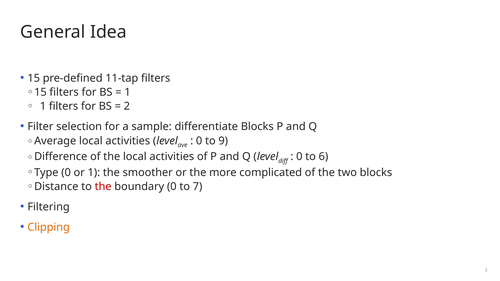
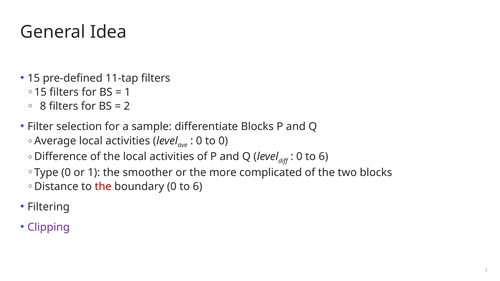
1: 1 -> 8 (43, 106)
to 9: 9 -> 0 (223, 141)
boundary 0 to 7: 7 -> 6 (198, 187)
Clipping colour: orange -> purple (49, 227)
